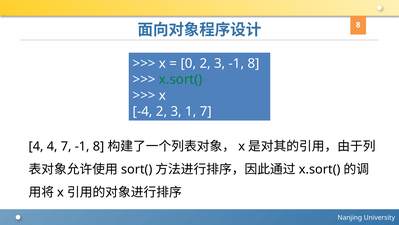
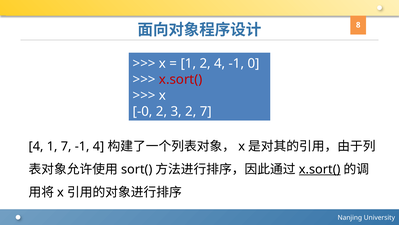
0: 0 -> 1 (188, 63)
3: 3 -> 4 (220, 63)
8: 8 -> 0 (254, 63)
x.sort( colour: green -> red (181, 79)
-4: -4 -> -0 (143, 111)
3 1: 1 -> 2 (191, 111)
4 4: 4 -> 1 (52, 146)
7 -1 8: 8 -> 4 (99, 146)
x.sort( underline: none -> present (320, 169)
